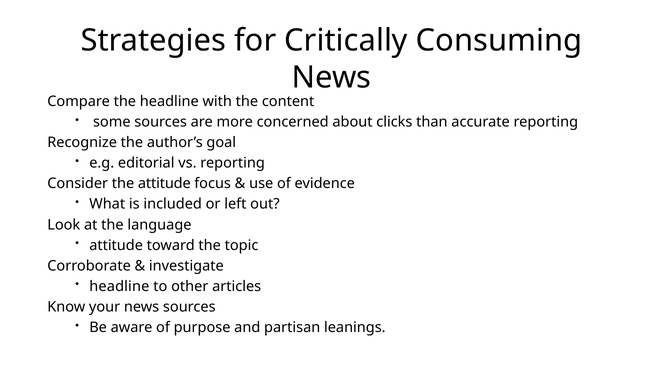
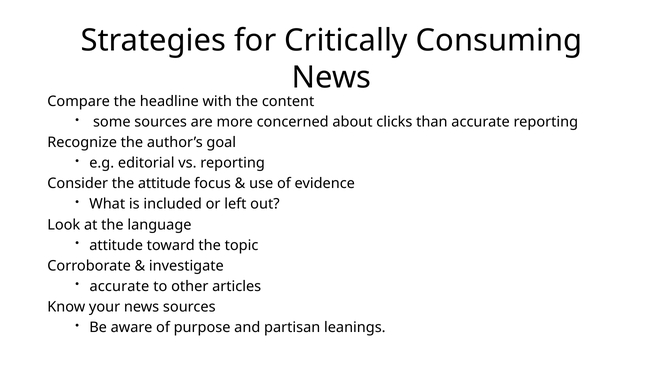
headline: headline -> accurate (119, 286)
